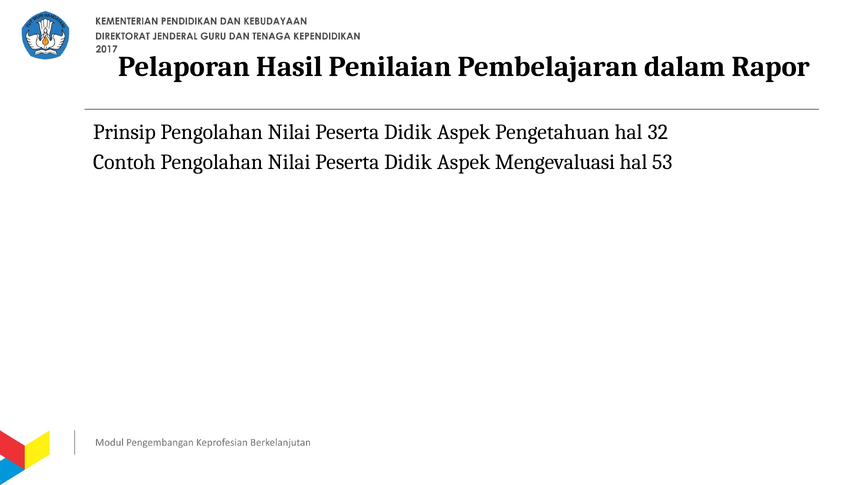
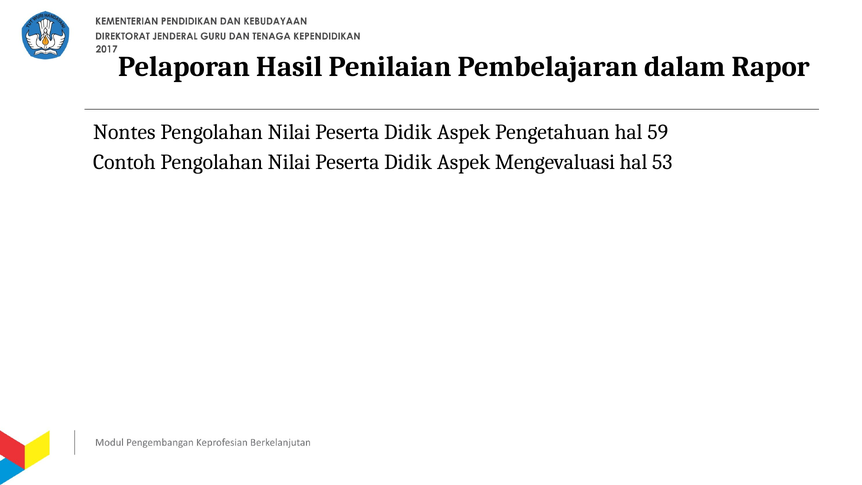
Prinsip: Prinsip -> Nontes (124, 132)
32: 32 -> 59 (658, 132)
